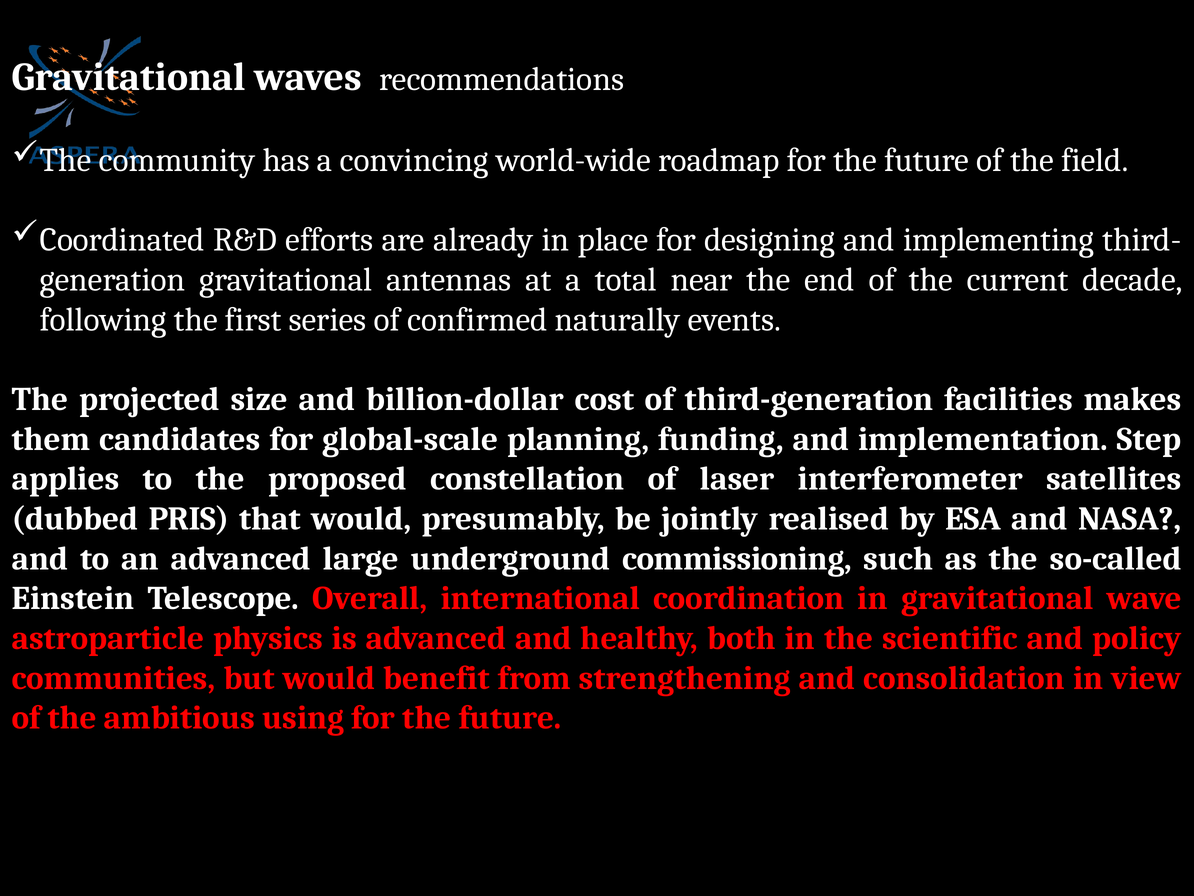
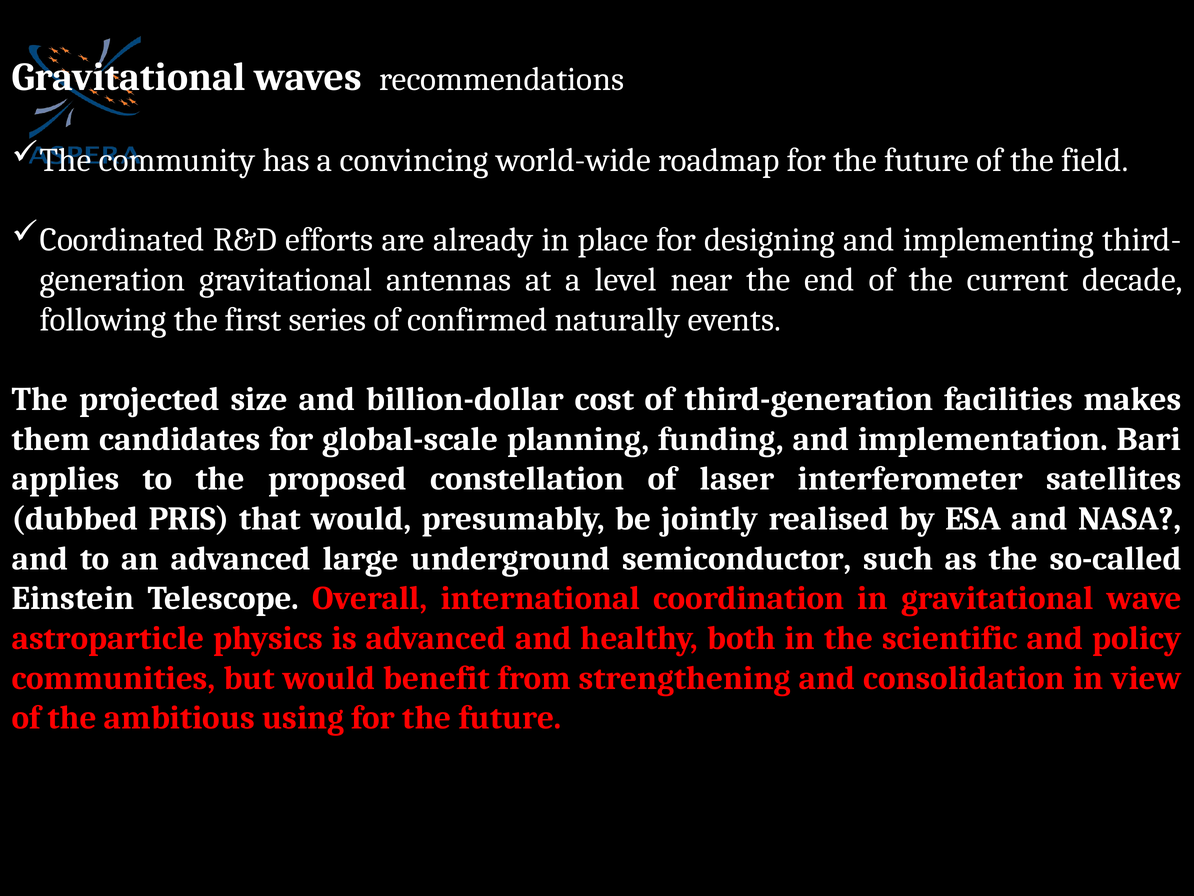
total: total -> level (626, 280)
Step: Step -> Bari (1149, 439)
commissioning: commissioning -> semiconductor (737, 558)
